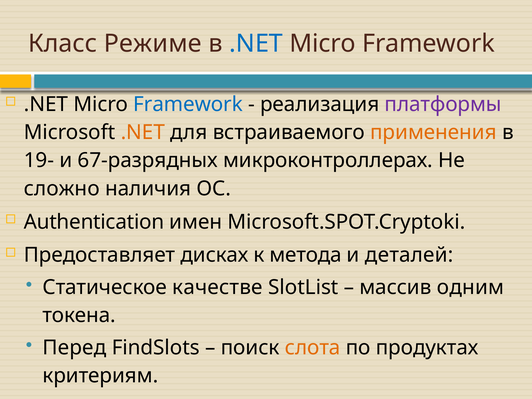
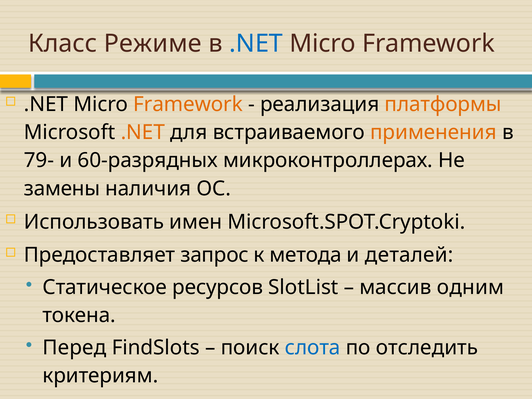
Framework colour: blue -> orange (188, 104)
платформы colour: purple -> orange (443, 104)
19-: 19- -> 79- (39, 160)
67-разрядных: 67-разрядных -> 60-разрядных (148, 160)
сложно: сложно -> замены (62, 189)
Authentication: Authentication -> Использовать (94, 222)
дисках: дисках -> запрос (215, 255)
качестве: качестве -> ресурсов (218, 287)
слота colour: orange -> blue (313, 348)
продуктах: продуктах -> отследить (427, 348)
